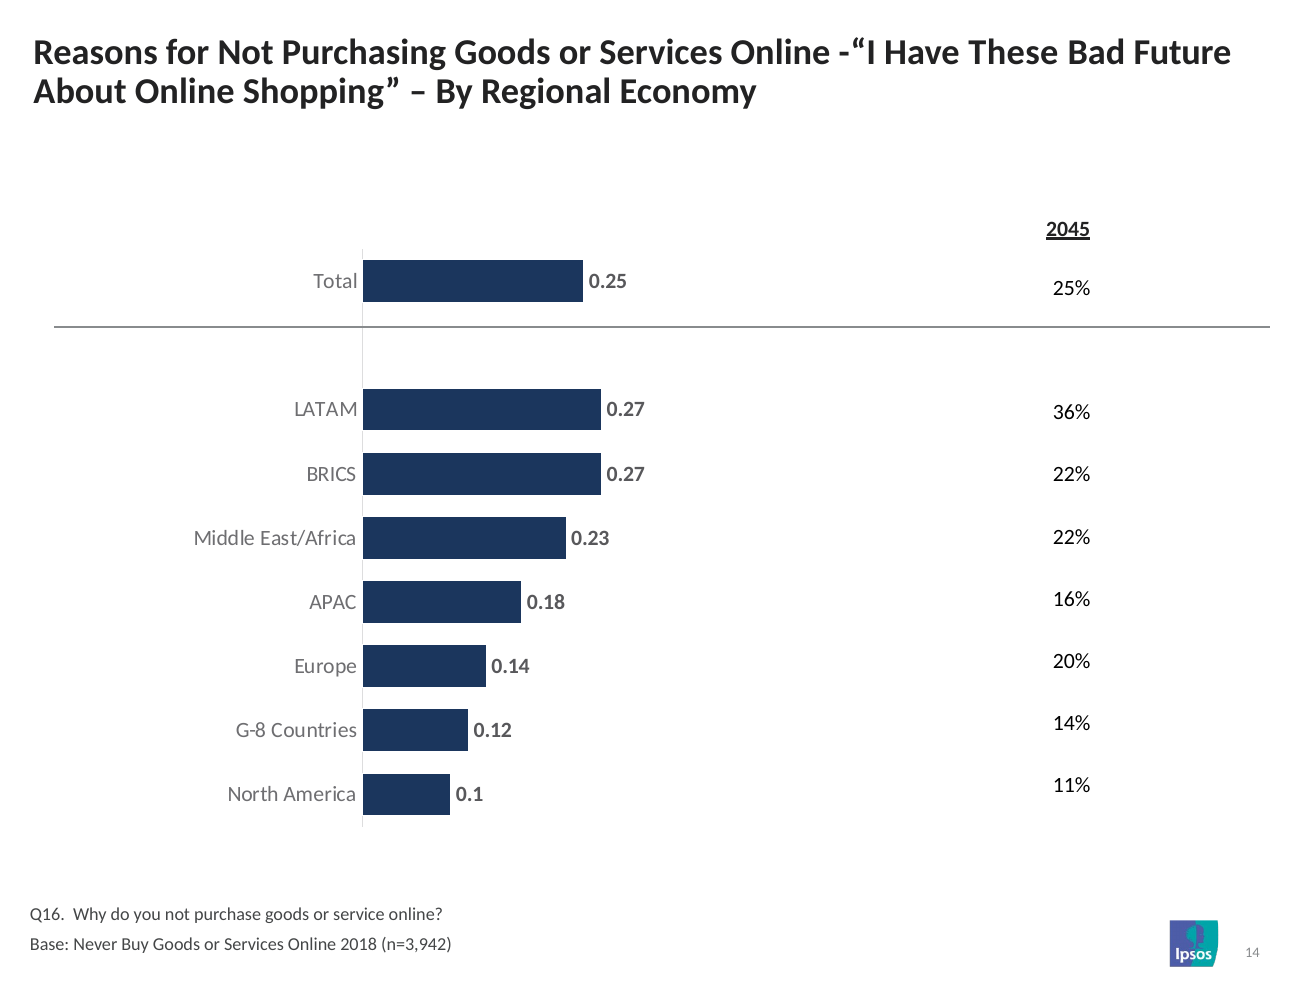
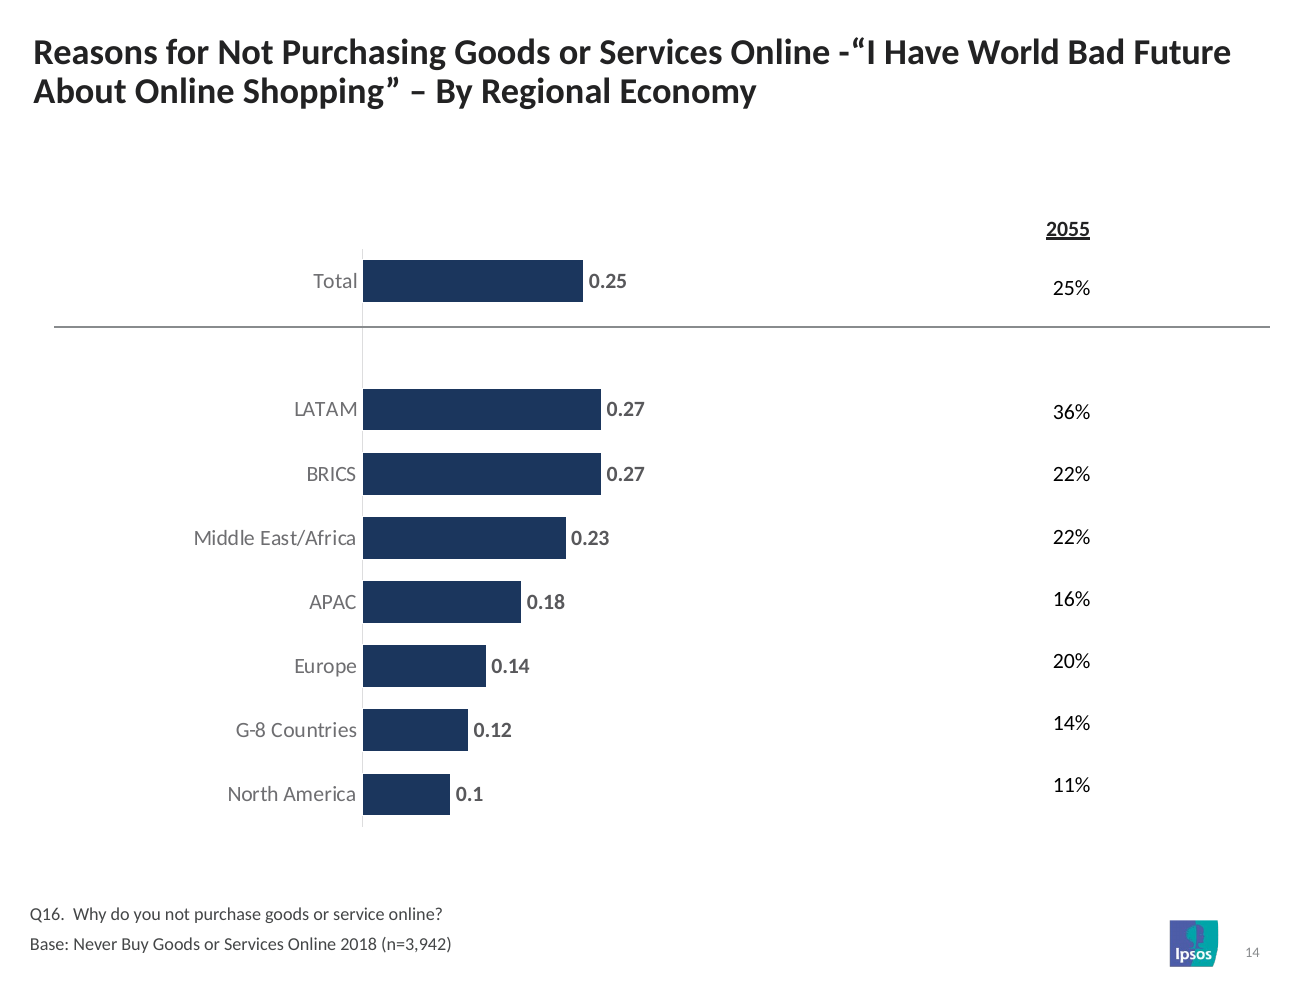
These: These -> World (1014, 52)
2045: 2045 -> 2055 (1068, 229)
